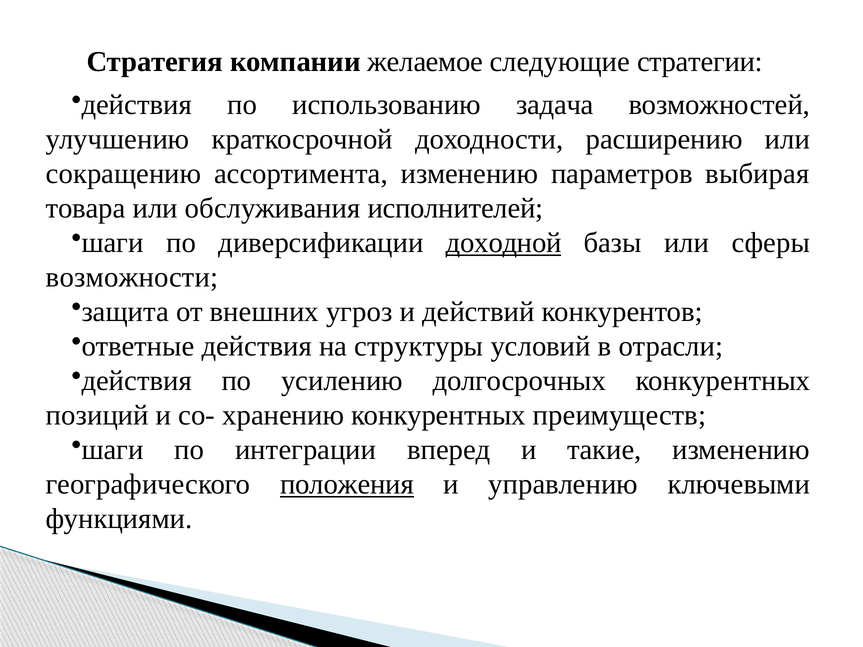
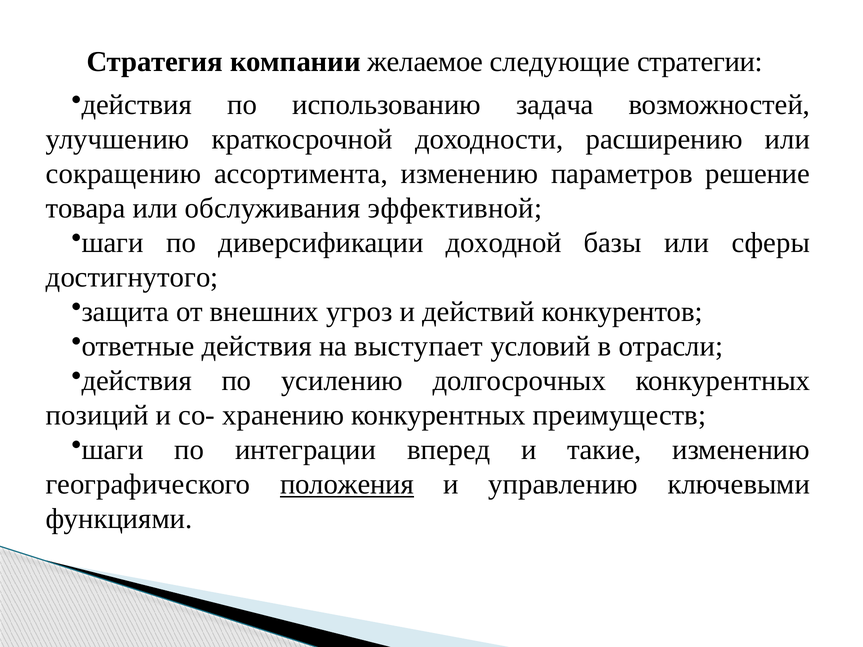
выбирая: выбирая -> решение (758, 174)
исполнителей: исполнителей -> эффективной (455, 208)
доходной underline: present -> none (504, 243)
возможности: возможности -> достигнутого (132, 277)
структуры: структуры -> выступает (419, 346)
